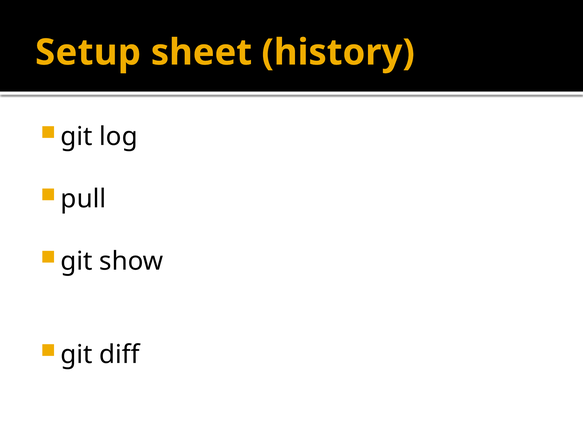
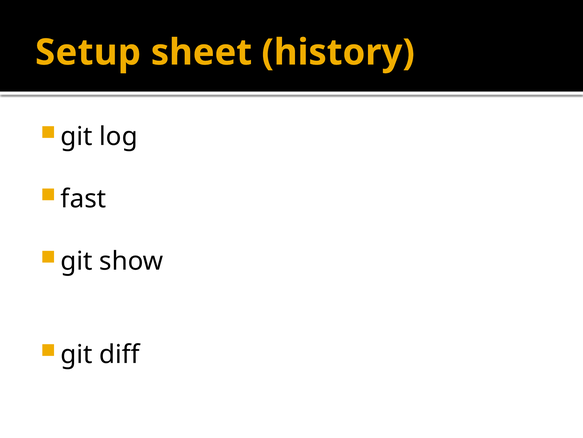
pull: pull -> fast (83, 199)
